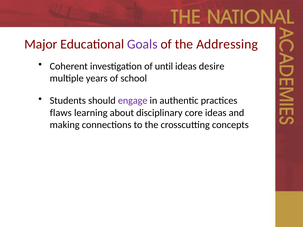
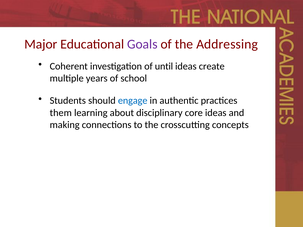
desire: desire -> create (212, 66)
engage colour: purple -> blue (133, 101)
flaws: flaws -> them (61, 113)
